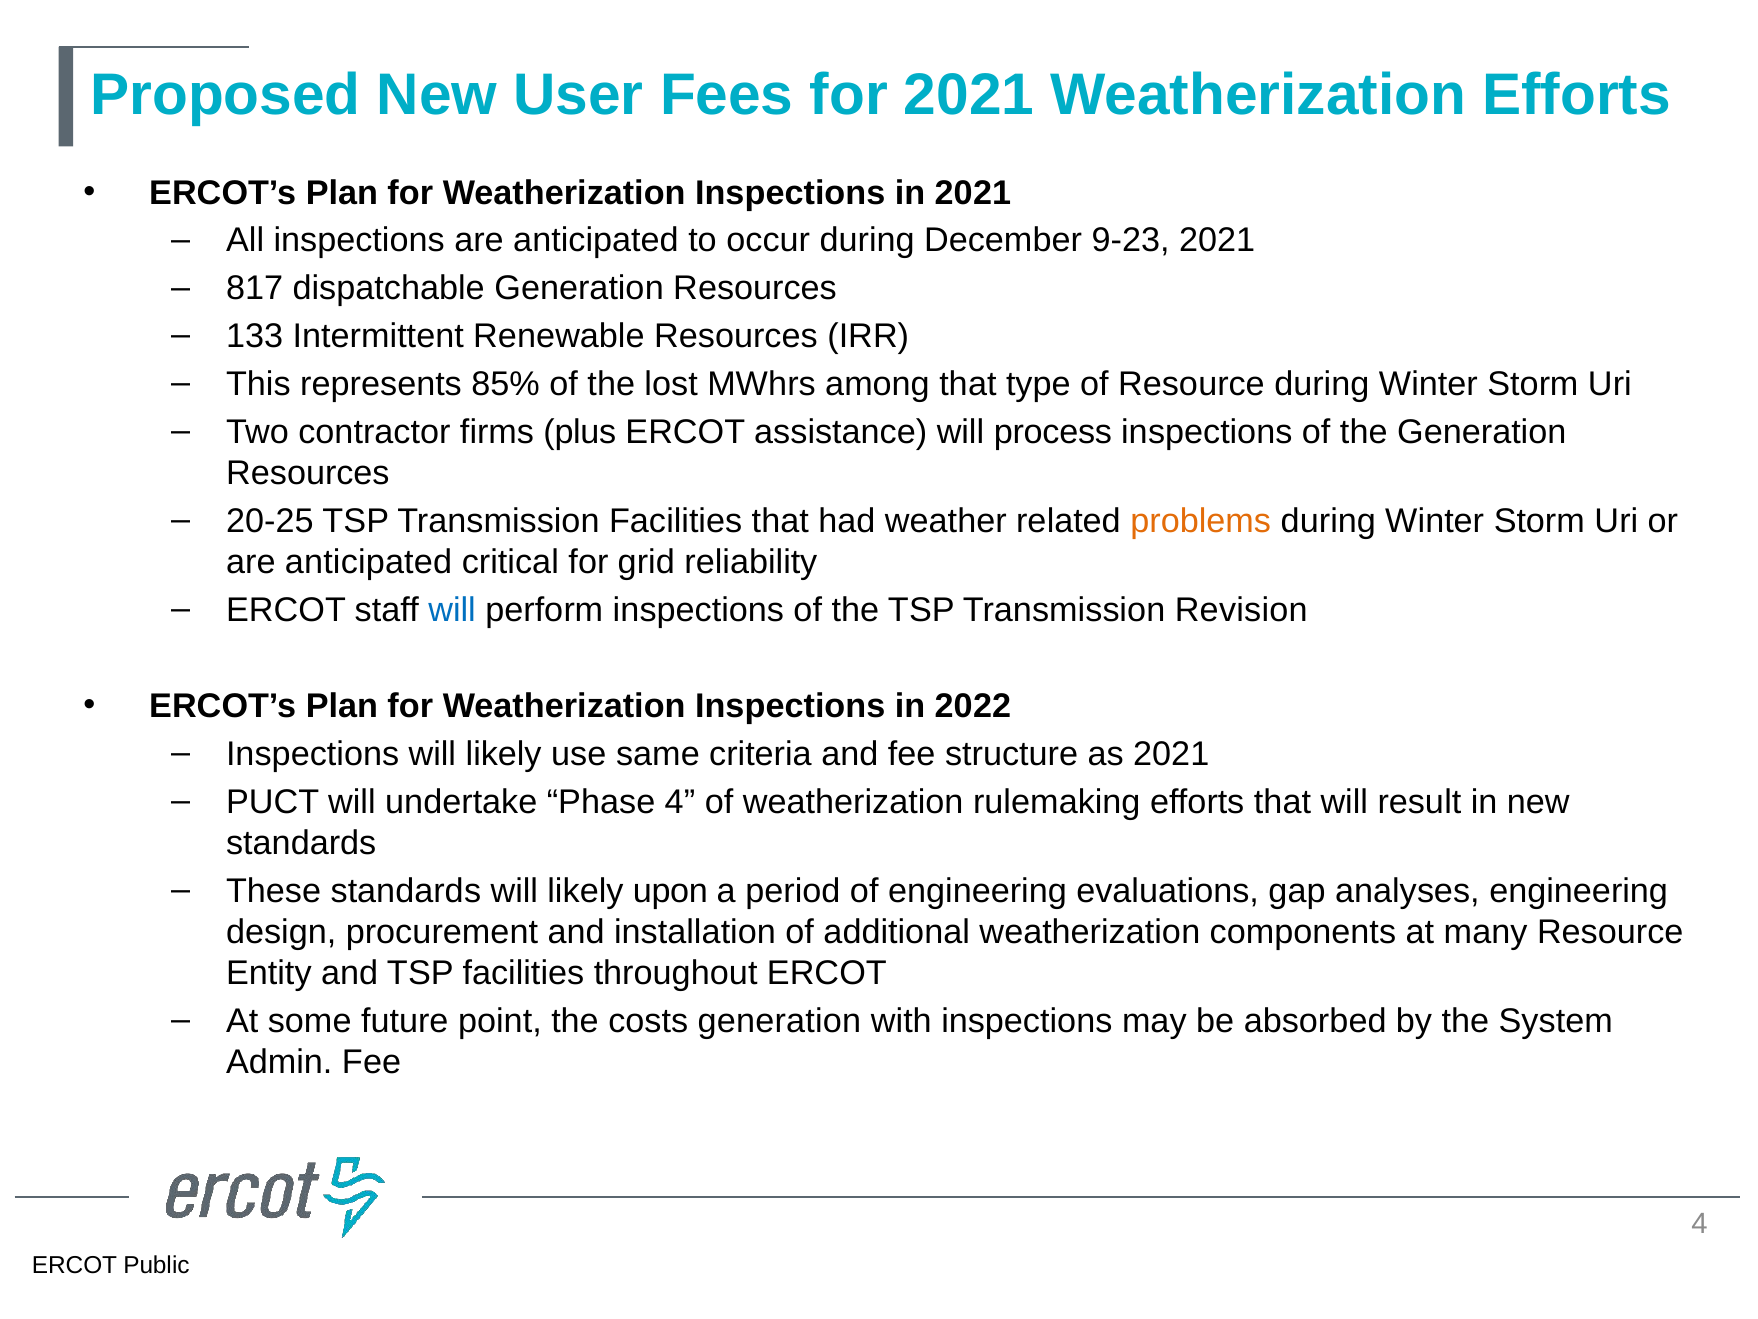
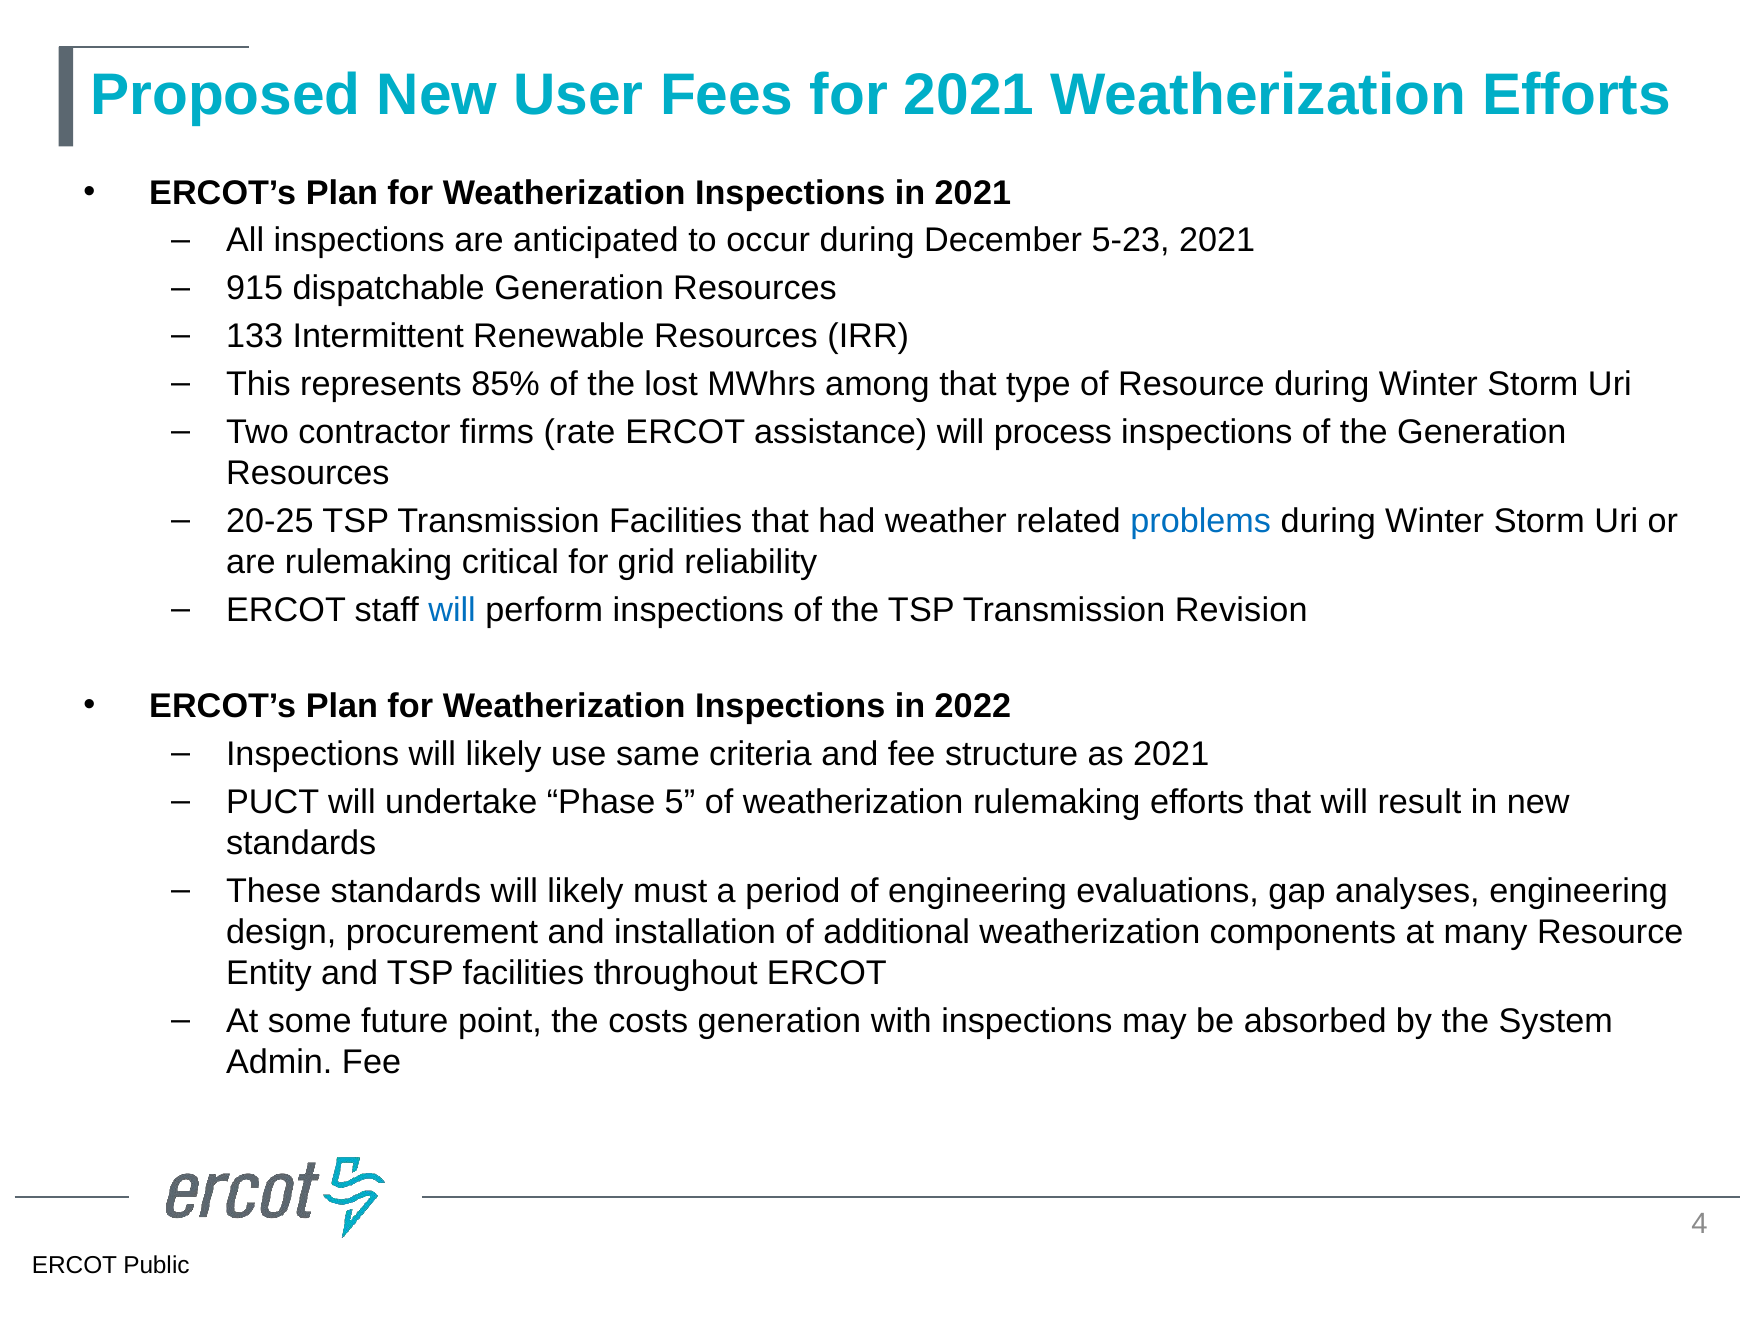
9-23: 9-23 -> 5-23 (1131, 241)
817: 817 -> 915 (255, 288)
plus: plus -> rate (580, 432)
problems colour: orange -> blue (1201, 521)
anticipated: anticipated -> rulemaking (369, 562)
Phase 4: 4 -> 5 (680, 802)
upon: upon -> must (670, 891)
